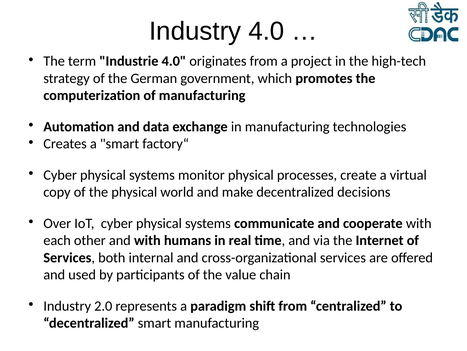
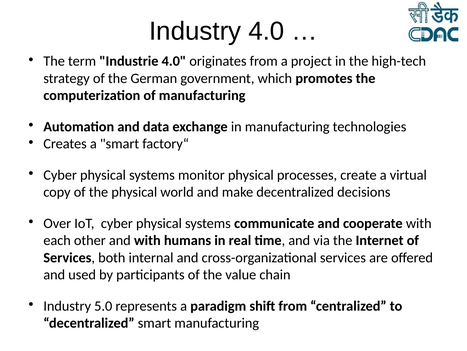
2.0: 2.0 -> 5.0 (103, 305)
